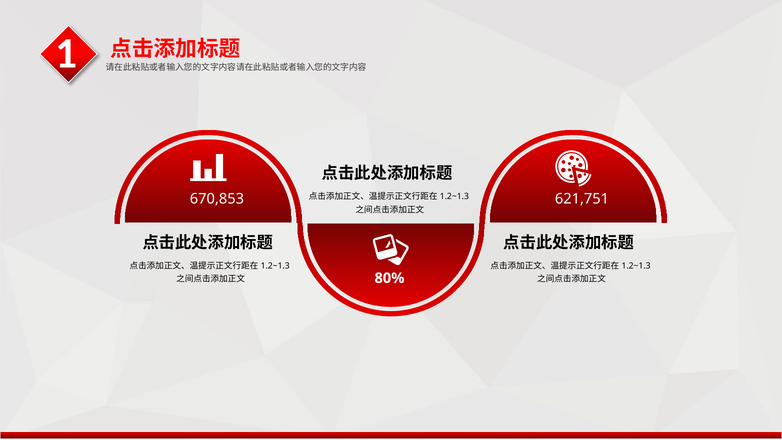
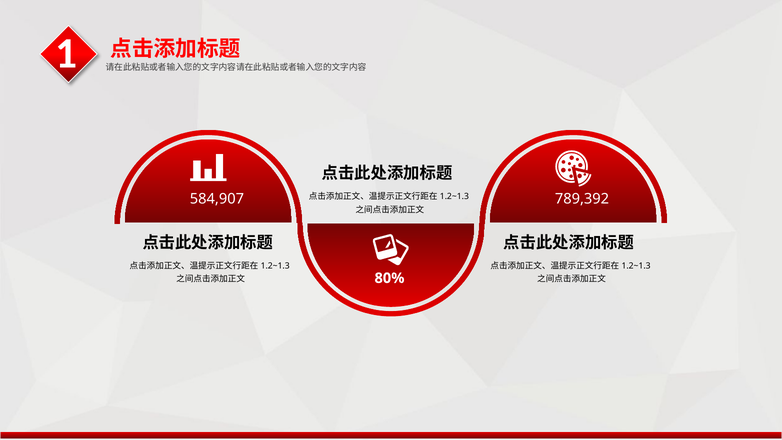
670,853: 670,853 -> 584,907 (217, 199)
621,751: 621,751 -> 789,392 (582, 199)
